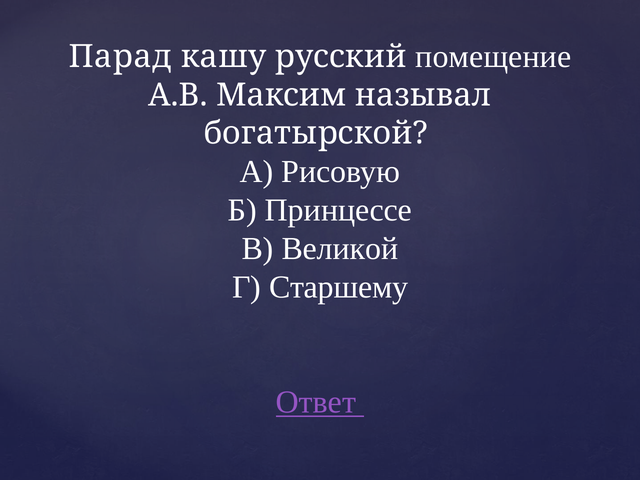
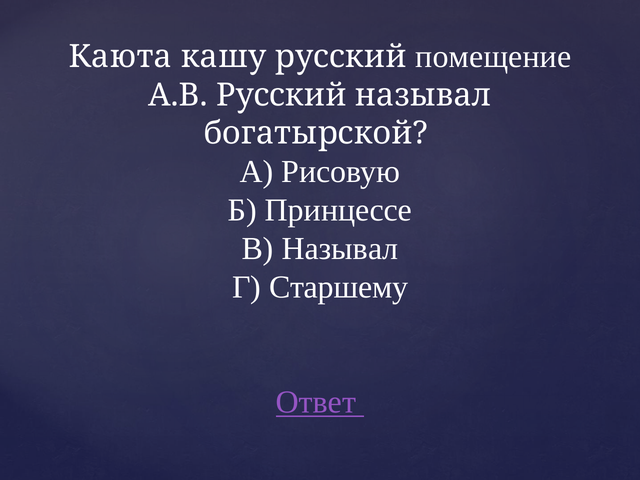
Парад: Парад -> Каюта (120, 57)
А.В Максим: Максим -> Русский (281, 95)
В Великой: Великой -> Называл (340, 249)
